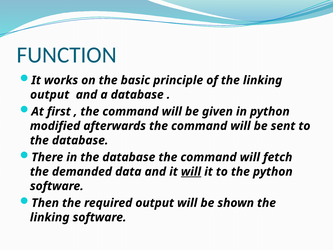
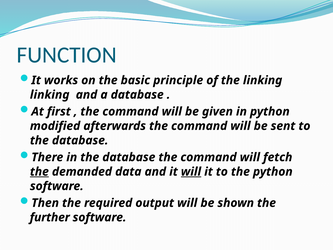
output: output -> linking (50, 95)
the underline: none -> present (39, 172)
linking: linking -> further (50, 217)
